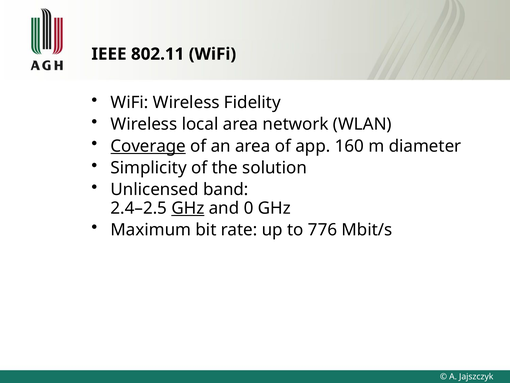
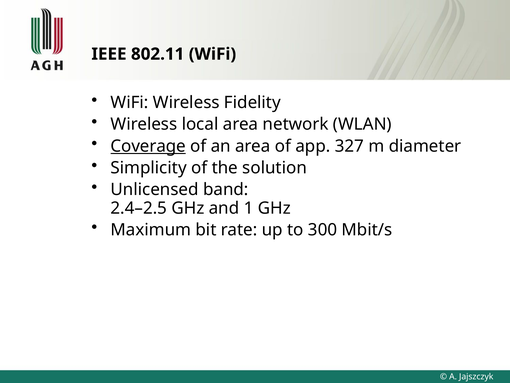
160: 160 -> 327 (349, 146)
GHz underline: present -> none (188, 208)
0: 0 -> 1 (249, 208)
776: 776 -> 300 (323, 230)
